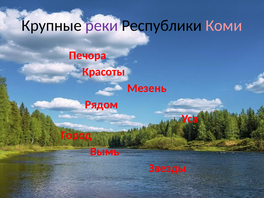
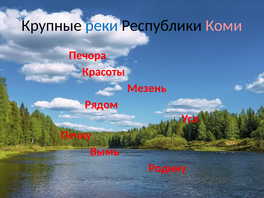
реки colour: purple -> blue (102, 26)
Город: Город -> Печку (76, 135)
Звезды: Звезды -> Родину (168, 168)
